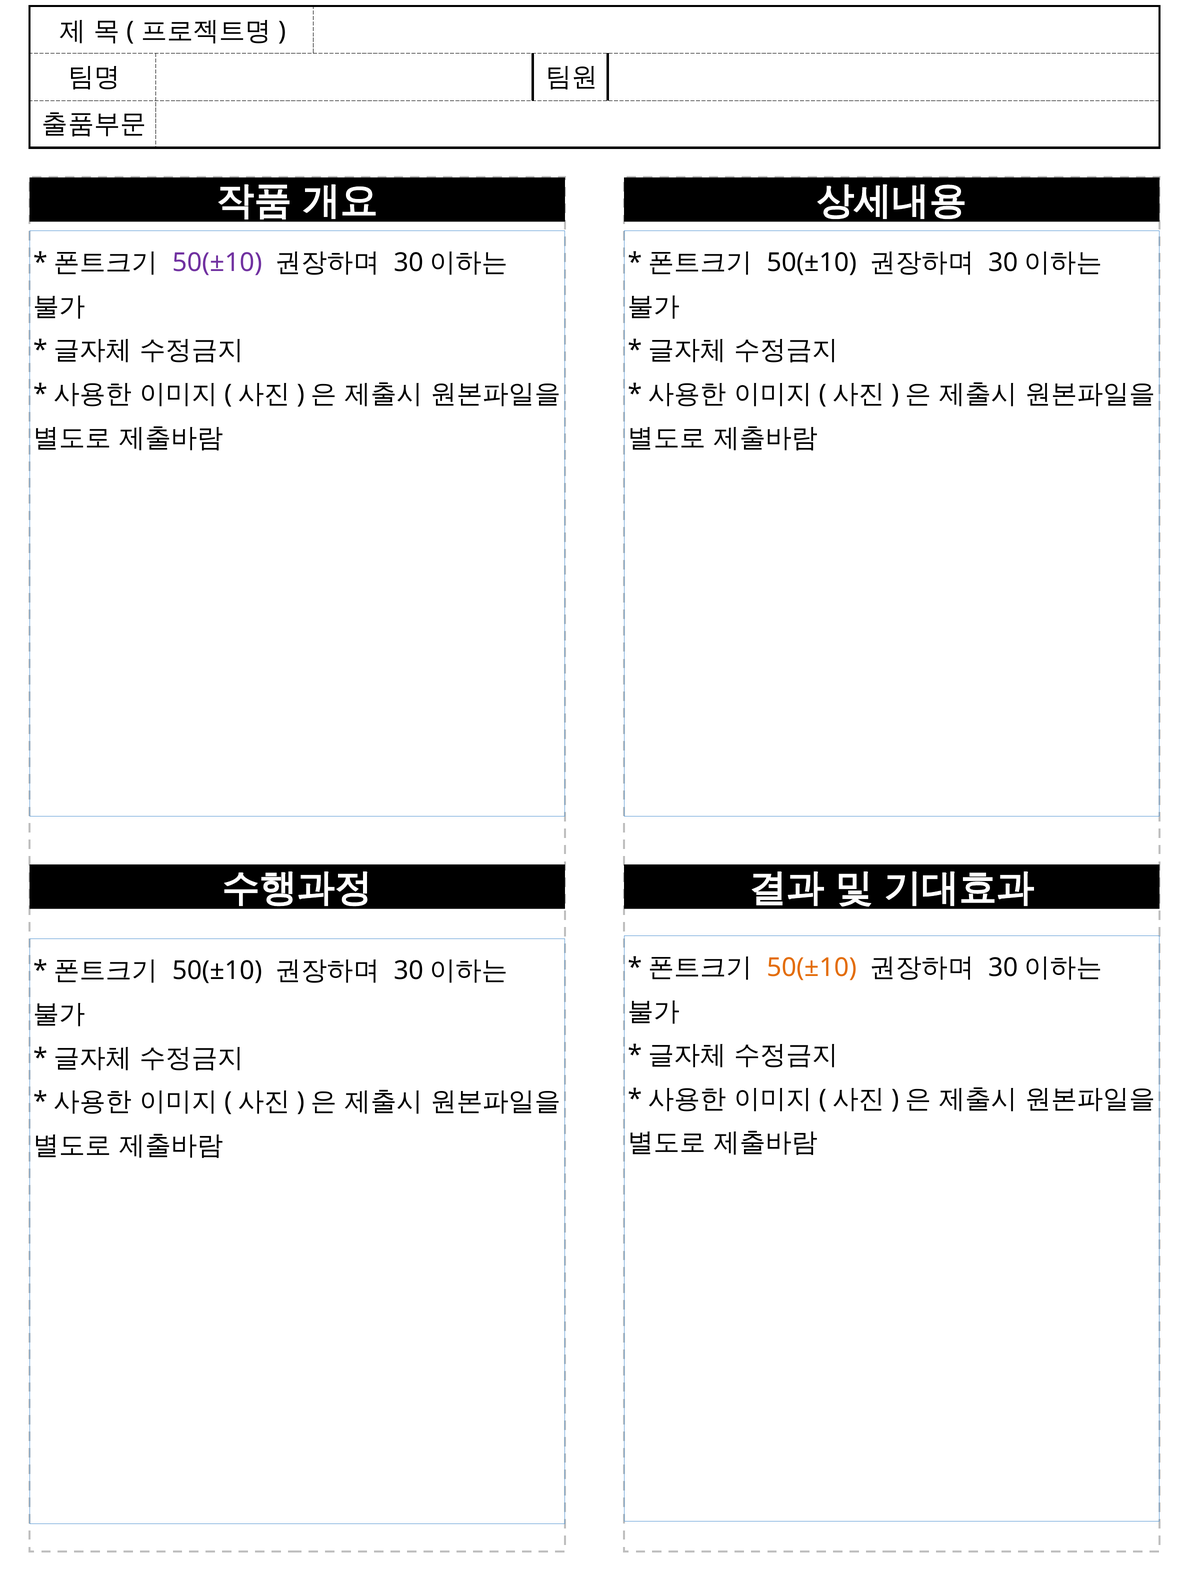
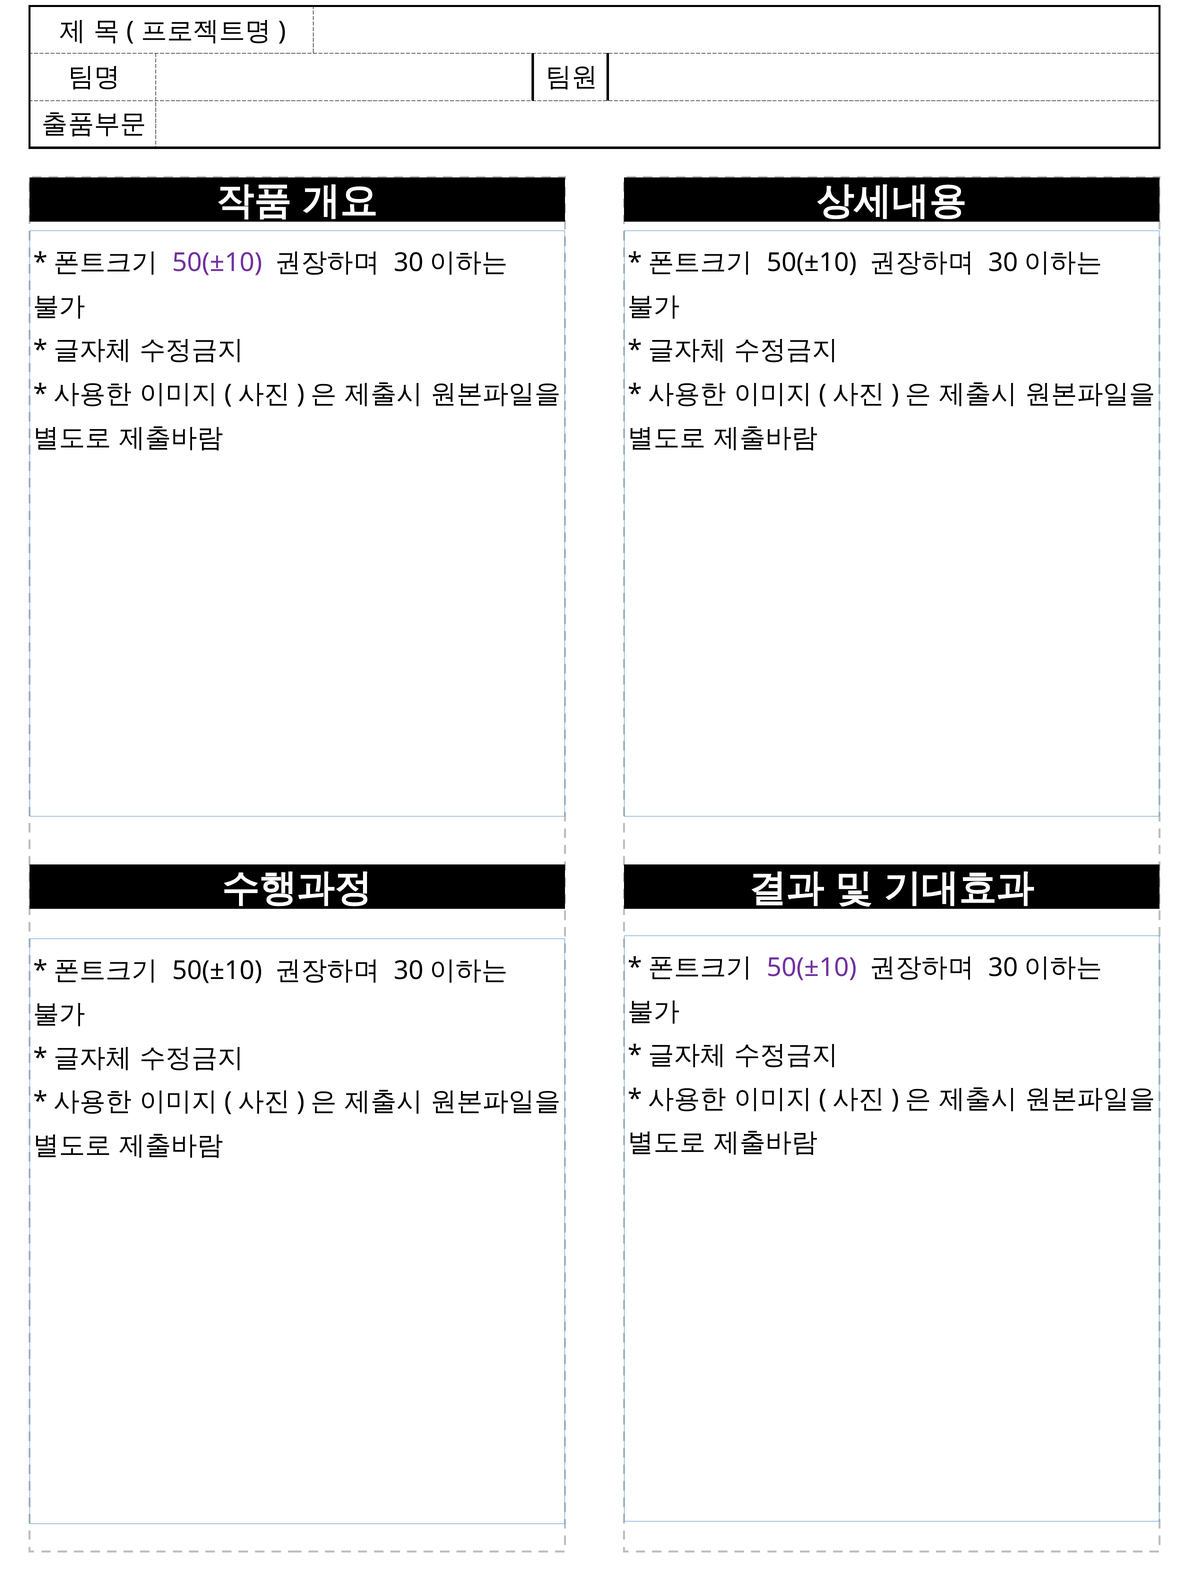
50(±10 colour: orange -> purple (812, 967)
